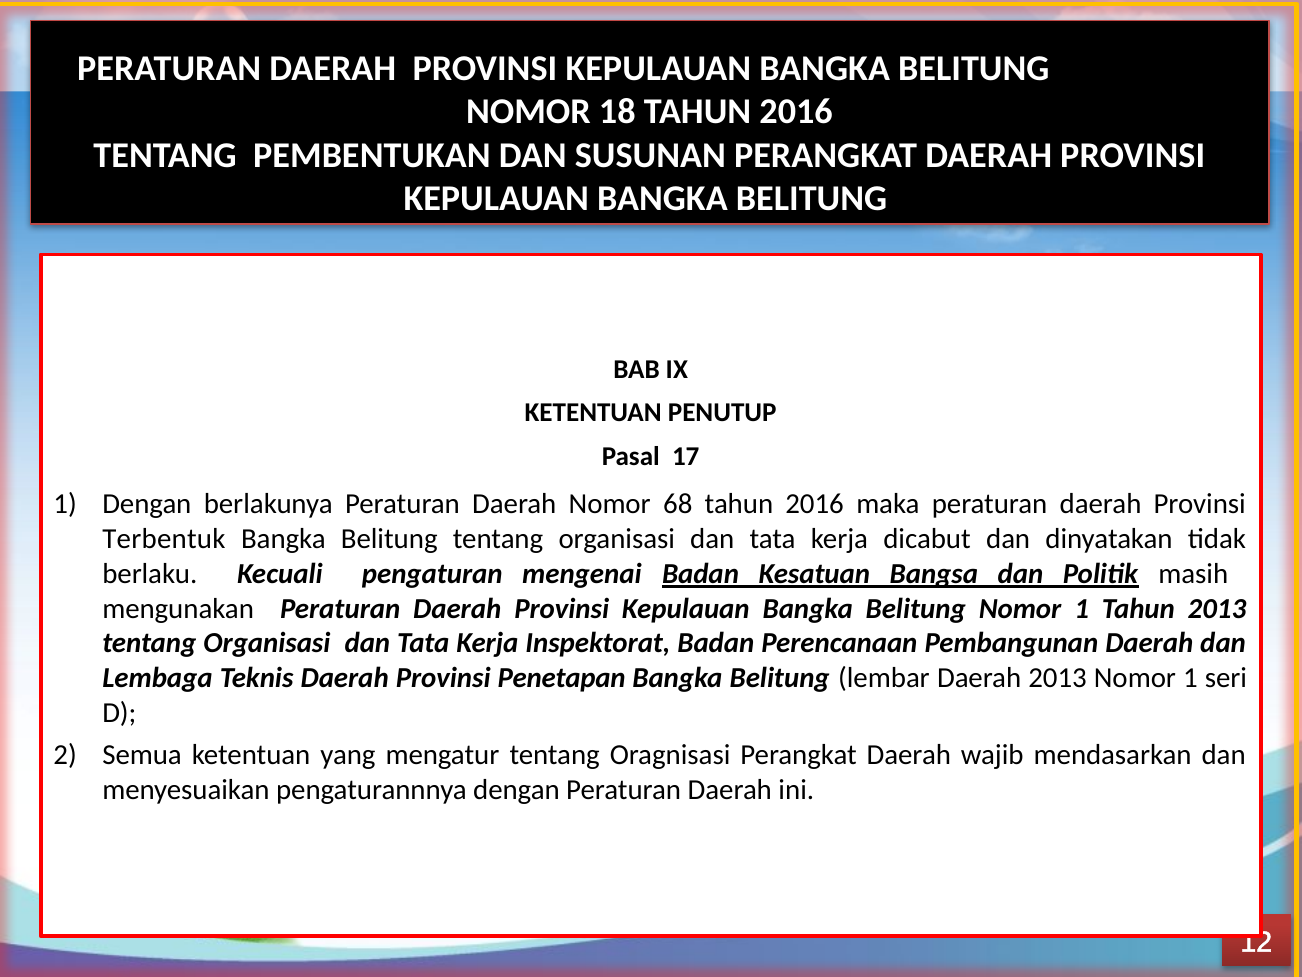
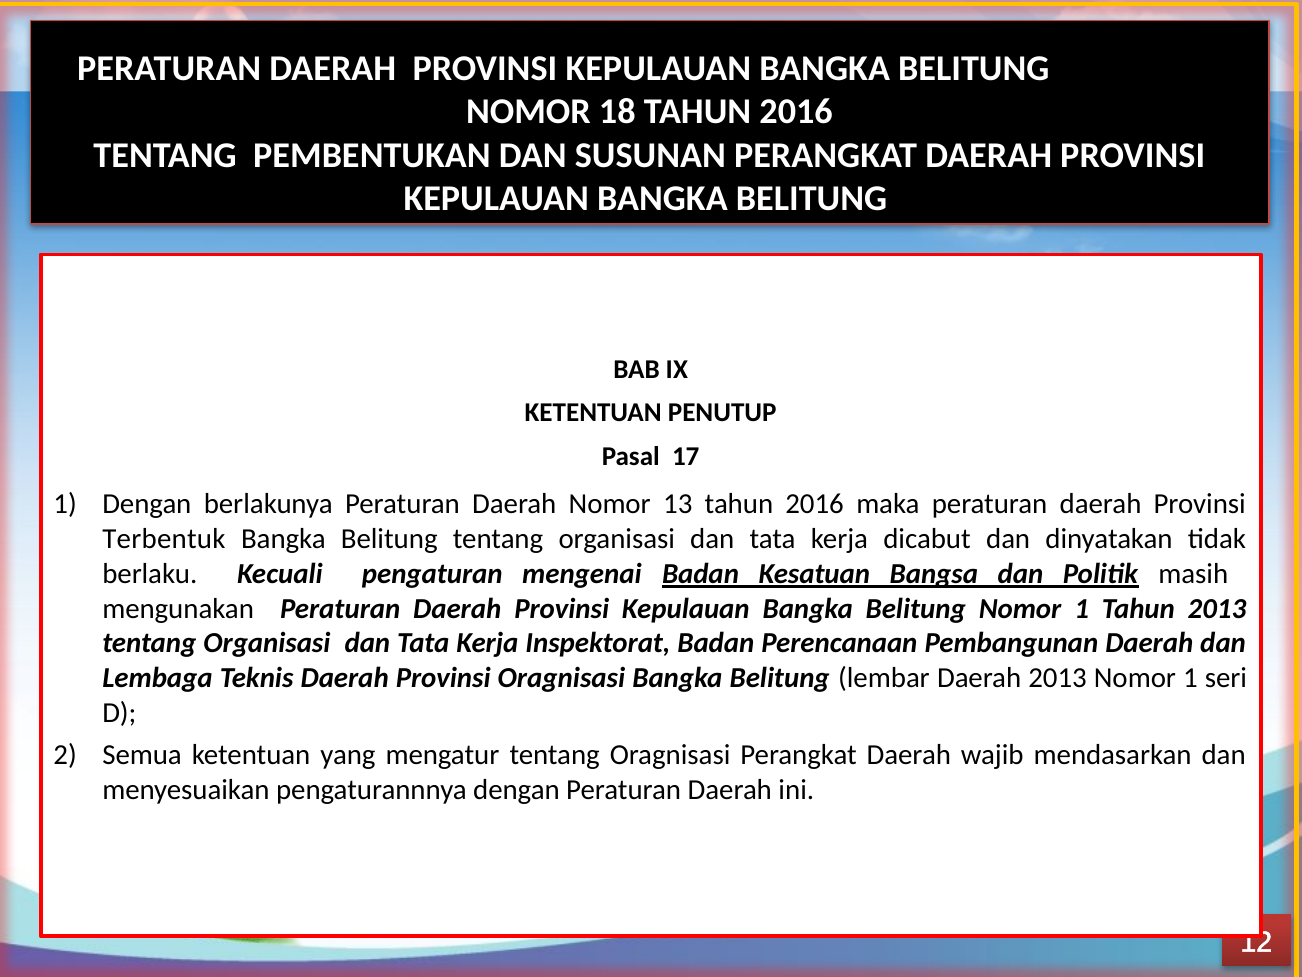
68: 68 -> 13 (678, 504)
Provinsi Penetapan: Penetapan -> Oragnisasi (561, 678)
